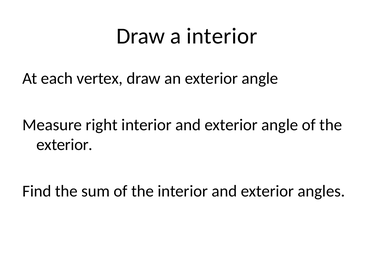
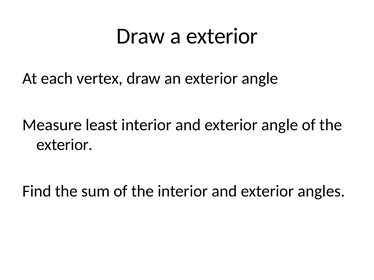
a interior: interior -> exterior (222, 36)
right: right -> least (102, 125)
